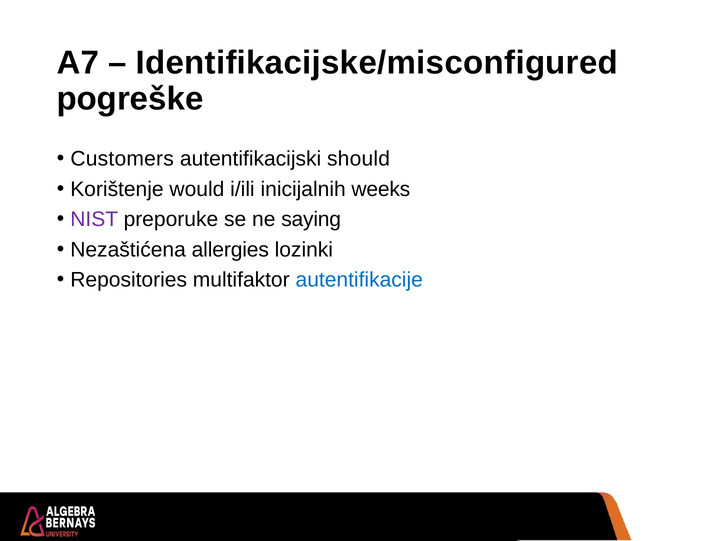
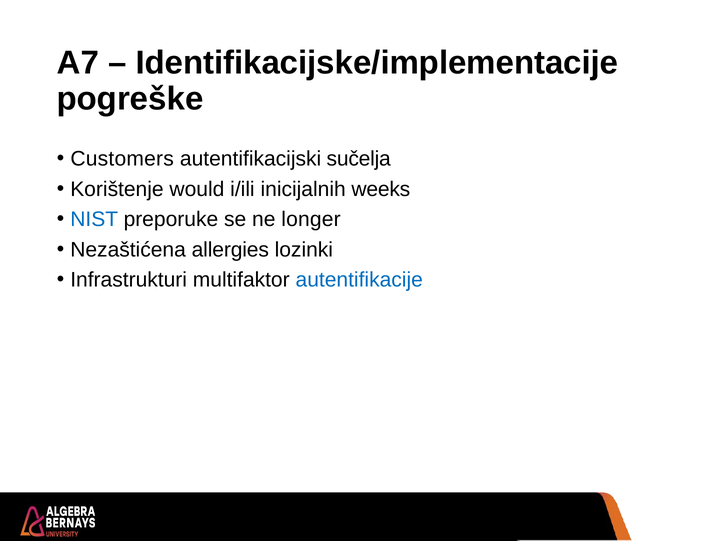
Identifikacijske/misconfigured: Identifikacijske/misconfigured -> Identifikacijske/implementacije (377, 63)
should: should -> sučelja (359, 159)
NIST colour: purple -> blue (94, 219)
saying: saying -> longer (311, 219)
Repositories: Repositories -> Infrastrukturi (129, 280)
